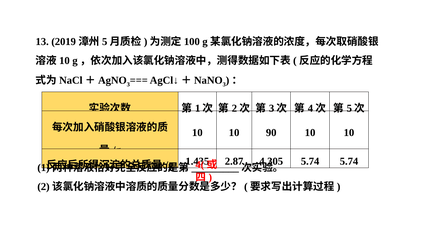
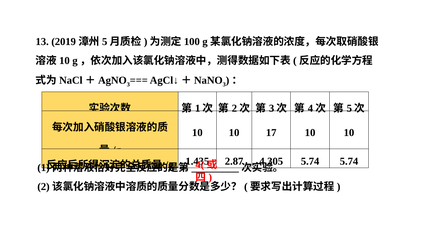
90: 90 -> 17 (271, 133)
